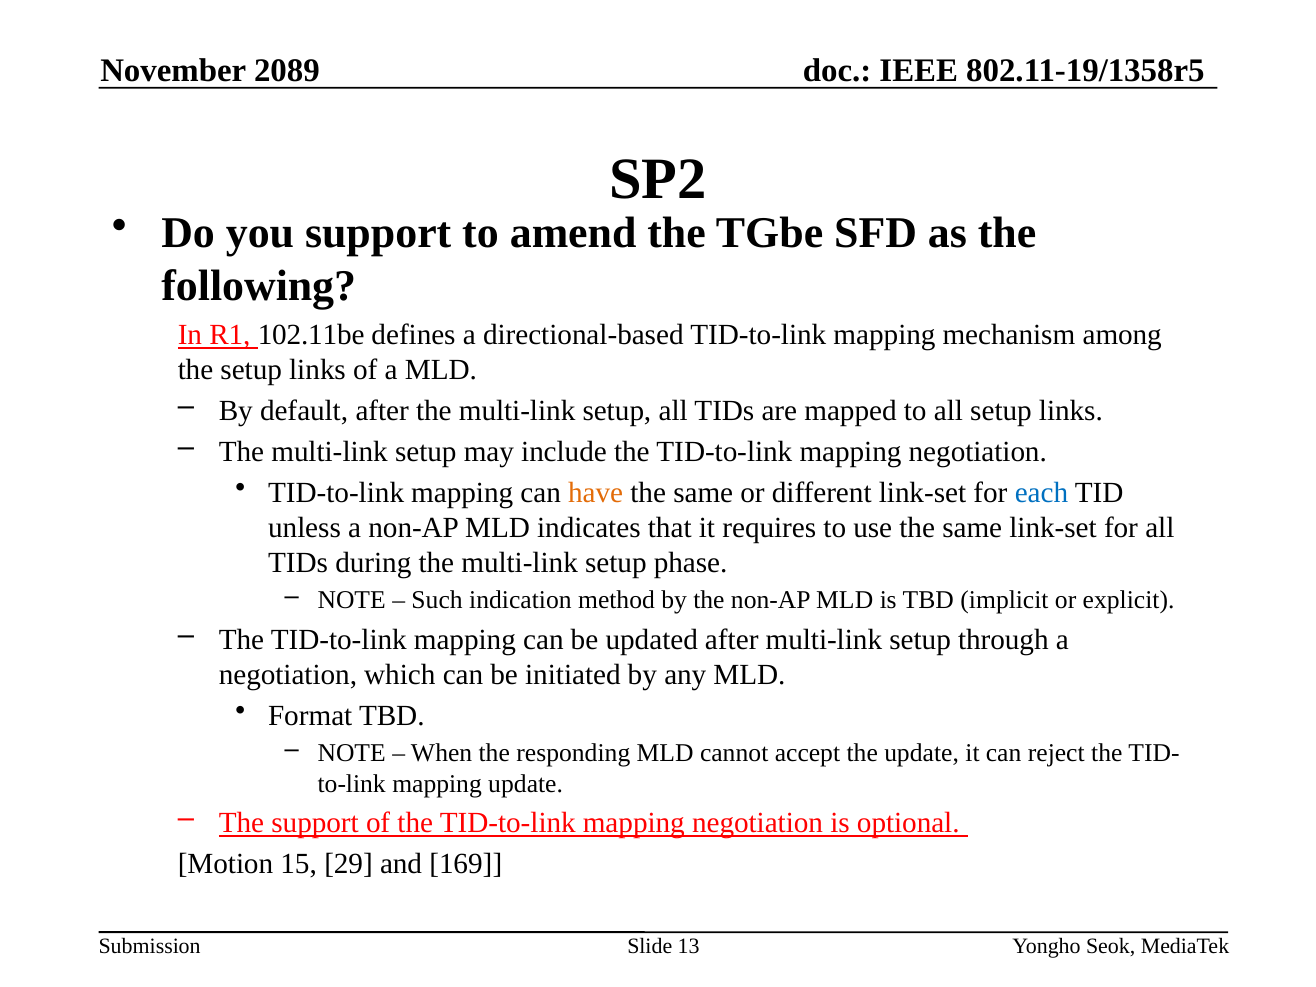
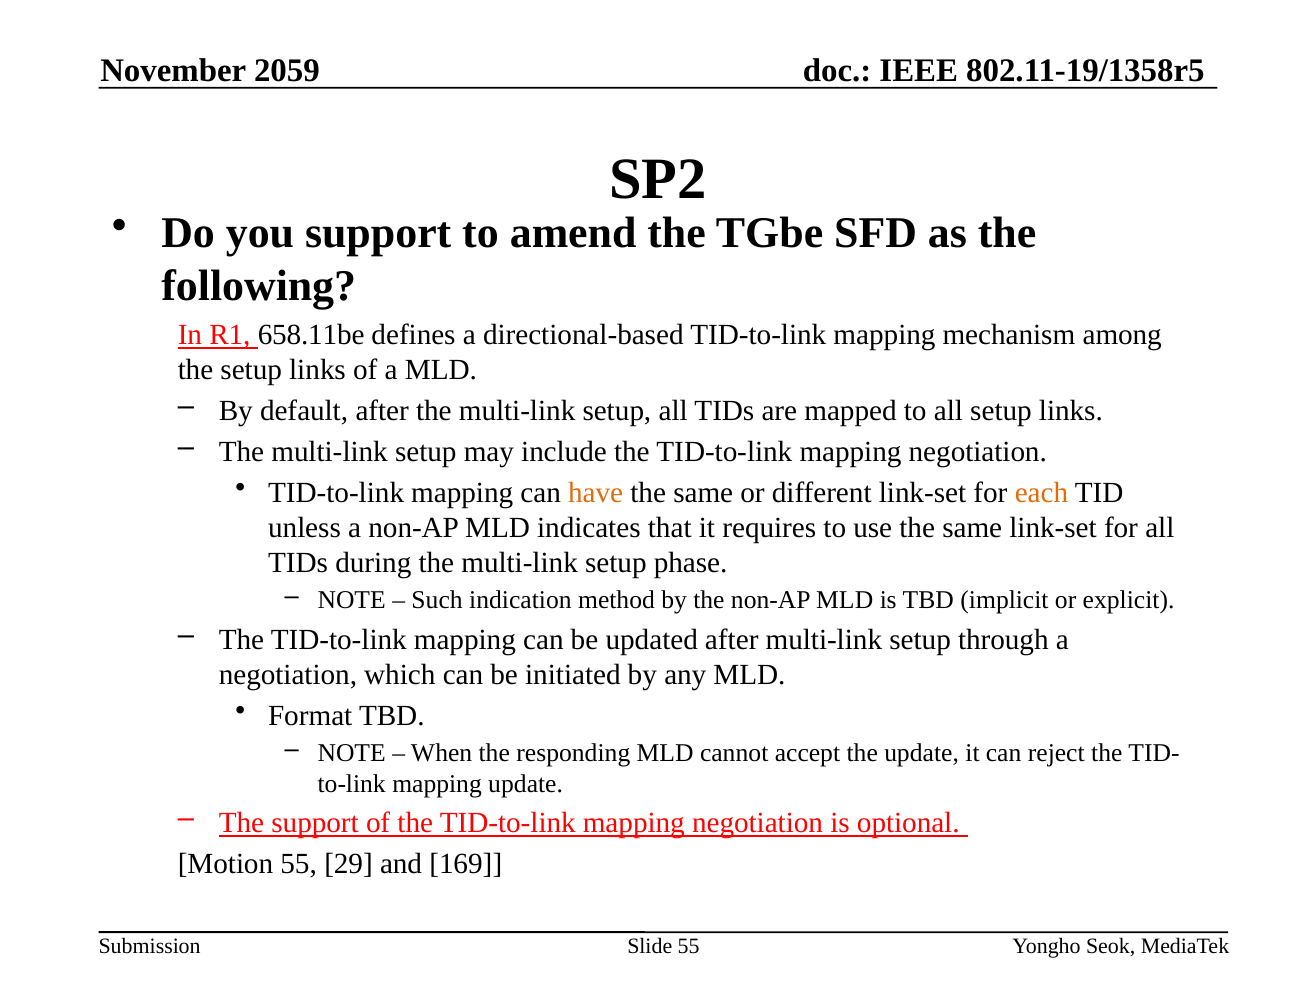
2089: 2089 -> 2059 (287, 70)
102.11be: 102.11be -> 658.11be (311, 335)
each colour: blue -> orange (1041, 493)
Motion 15: 15 -> 55 (299, 864)
Slide 13: 13 -> 55 (689, 947)
